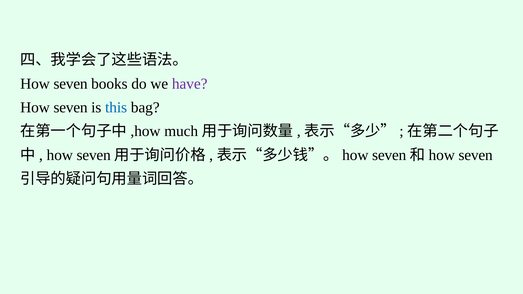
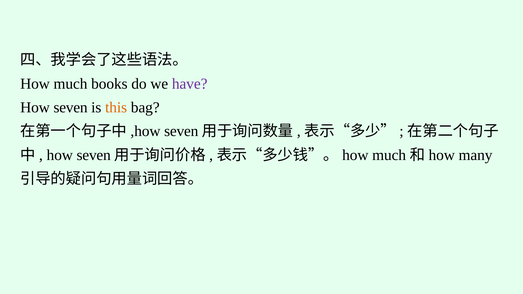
seven: seven -> much (71, 84)
this colour: blue -> orange (116, 108)
much: much -> seven (181, 131)
seven: seven -> much (389, 155)
seven: seven -> many (476, 155)
